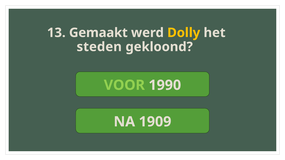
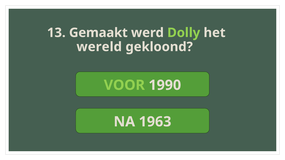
Dolly colour: yellow -> light green (184, 33)
steden: steden -> wereld (99, 47)
1909: 1909 -> 1963 (155, 122)
